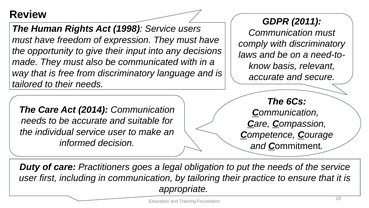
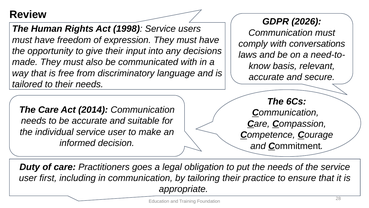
2011: 2011 -> 2026 (306, 22)
with discriminatory: discriminatory -> conversations (317, 44)
